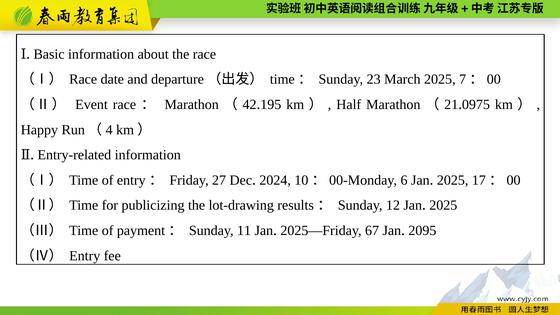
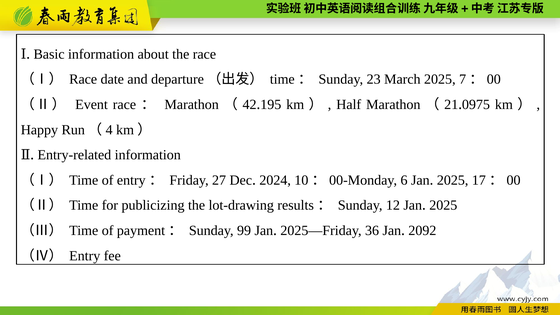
11: 11 -> 99 (244, 231)
67: 67 -> 36 (372, 231)
2095: 2095 -> 2092 (422, 231)
